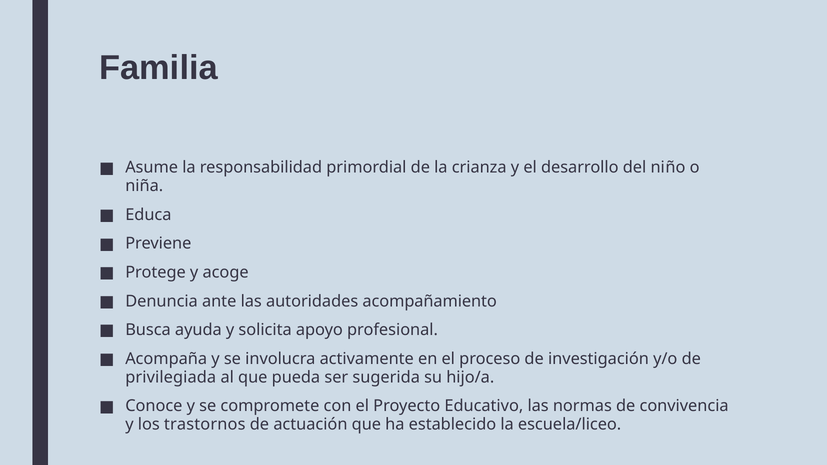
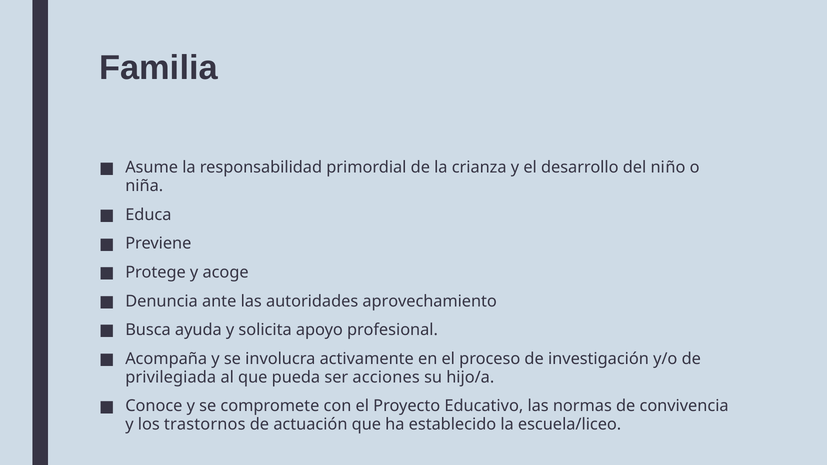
acompañamiento: acompañamiento -> aprovechamiento (430, 301)
sugerida: sugerida -> acciones (386, 377)
